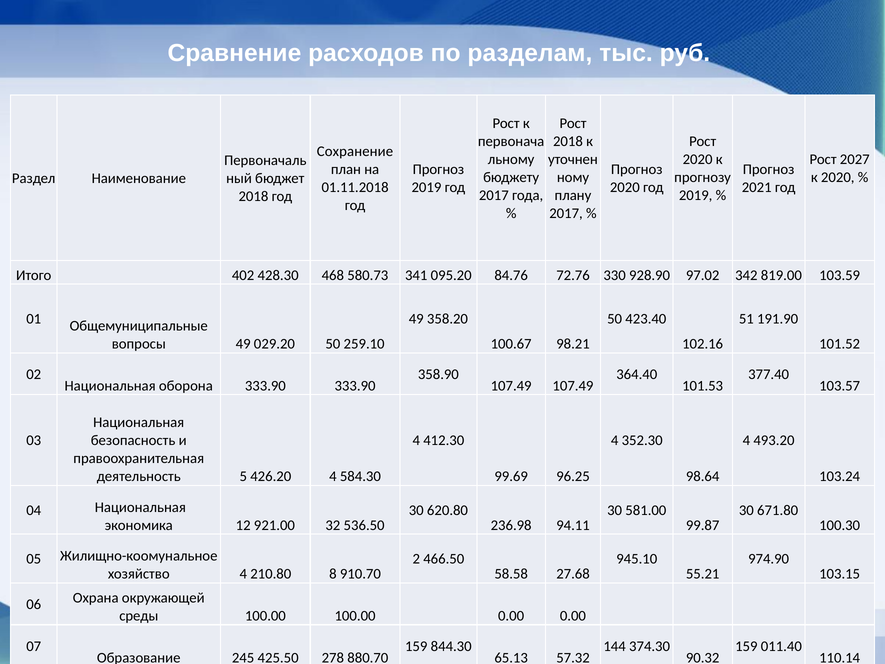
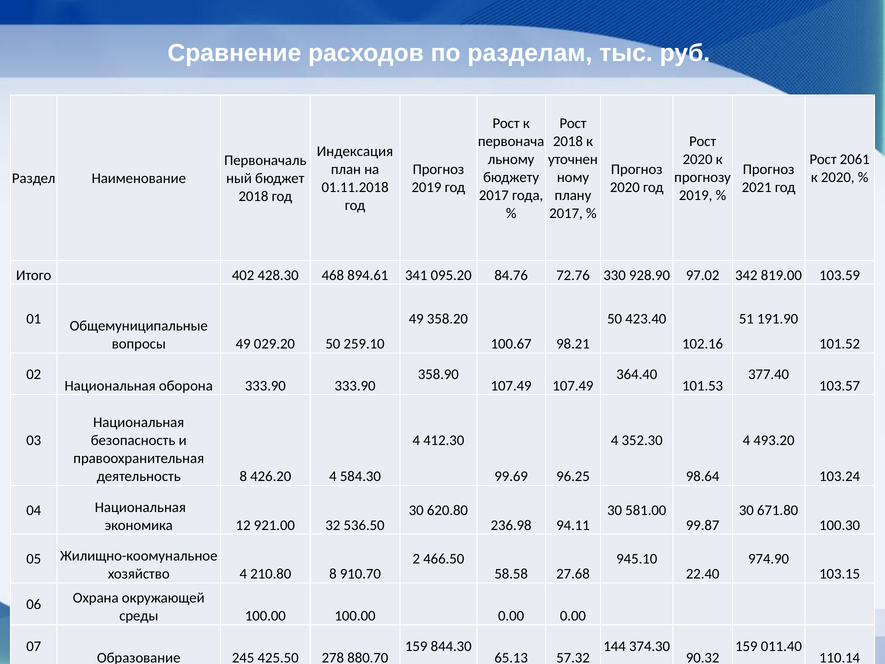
Сохранение: Сохранение -> Индексация (355, 151)
2027: 2027 -> 2061 (855, 159)
580.73: 580.73 -> 894.61 (368, 275)
деятельность 5: 5 -> 8 (243, 476)
55.21: 55.21 -> 22.40 (703, 574)
